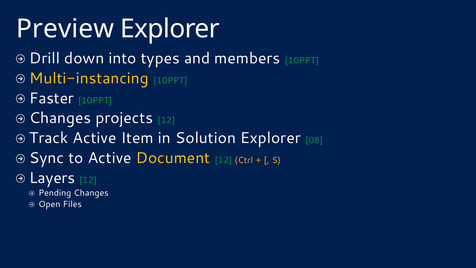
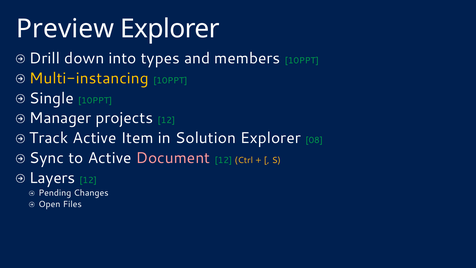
Faster: Faster -> Single (52, 98)
Changes: Changes -> Manager (60, 118)
Document colour: yellow -> pink (173, 158)
